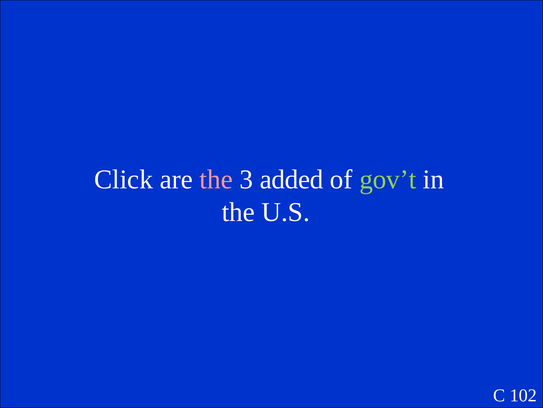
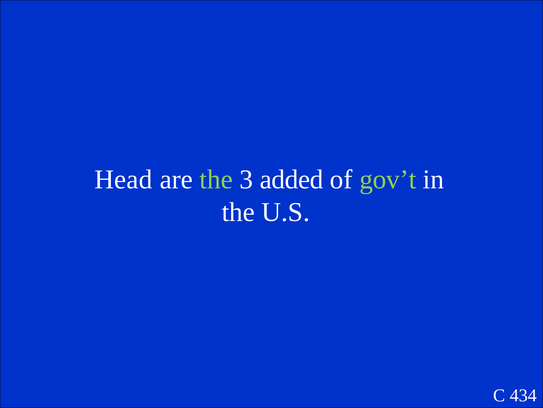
Click: Click -> Head (123, 179)
the colour: pink -> light green (216, 179)
102: 102 -> 434 (523, 395)
